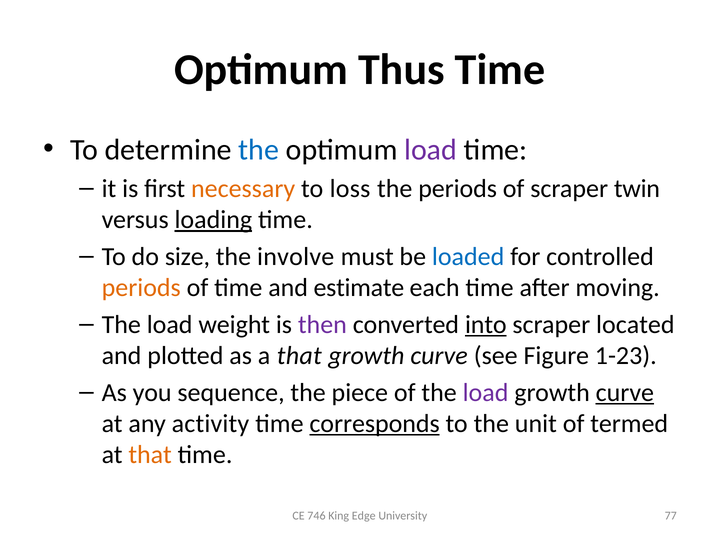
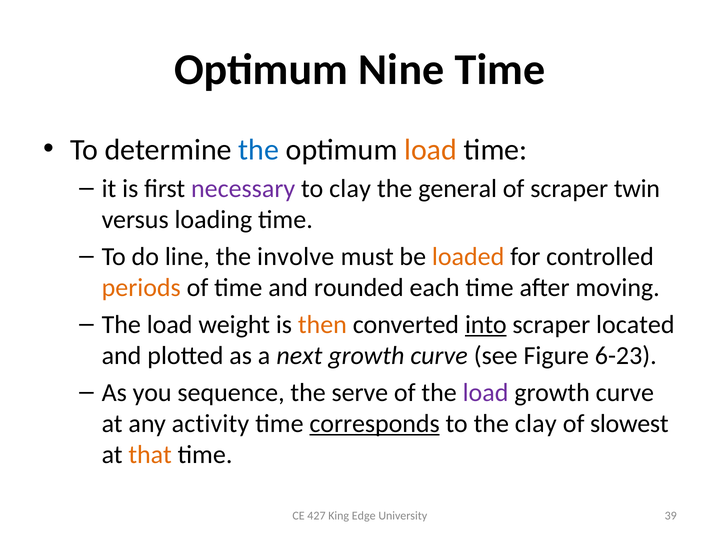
Thus: Thus -> Nine (401, 70)
load colour: purple -> orange (431, 150)
necessary colour: orange -> purple (243, 189)
to loss: loss -> clay (350, 189)
the periods: periods -> general (458, 189)
loading underline: present -> none (213, 220)
size: size -> line (187, 257)
loaded colour: blue -> orange (468, 257)
estimate: estimate -> rounded (359, 288)
then colour: purple -> orange (322, 325)
a that: that -> next (299, 356)
1-23: 1-23 -> 6-23 (626, 356)
piece: piece -> serve (360, 393)
curve underline: present -> none (625, 393)
the unit: unit -> clay (536, 424)
termed: termed -> slowest (629, 424)
746: 746 -> 427 (316, 516)
77: 77 -> 39 (671, 516)
